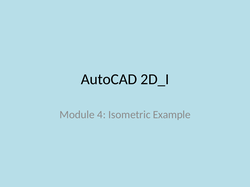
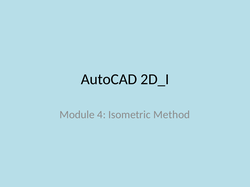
Example: Example -> Method (172, 115)
